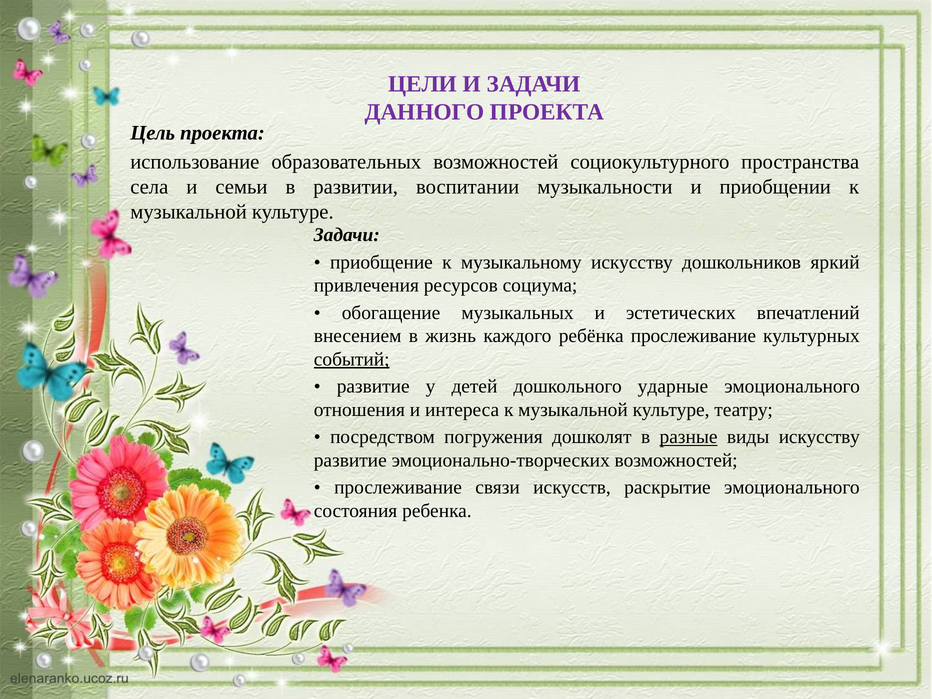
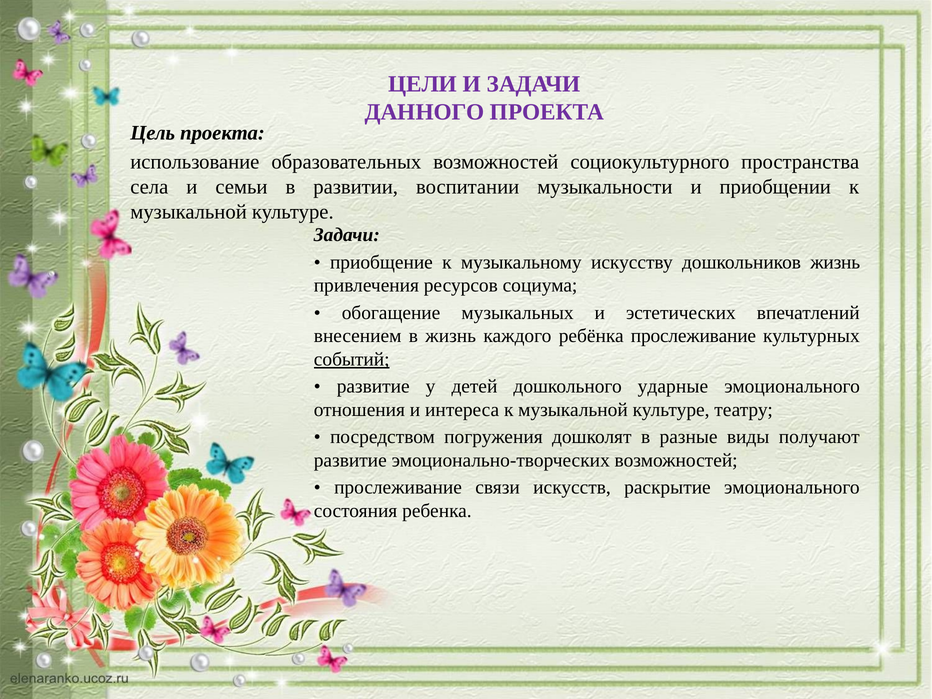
дошкольников яркий: яркий -> жизнь (835, 262)
разные underline: present -> none (689, 437)
виды искусству: искусству -> получают (819, 437)
